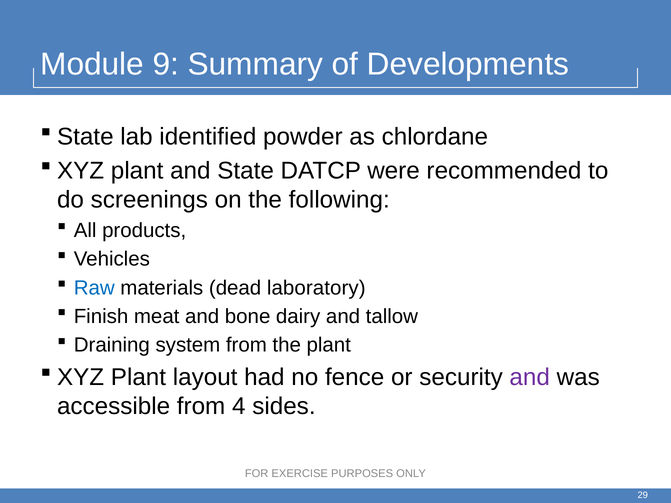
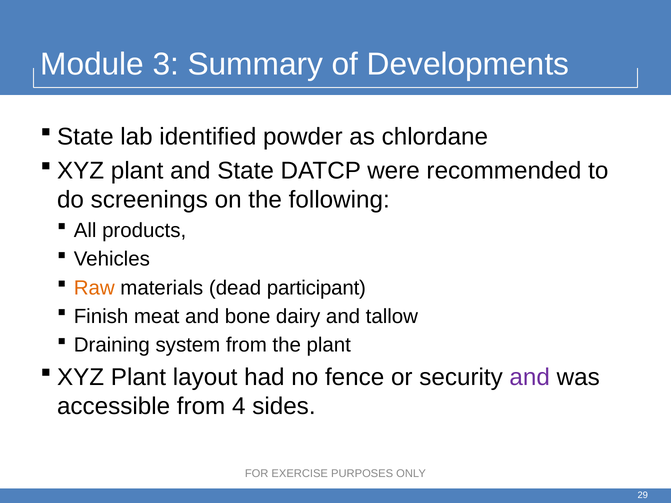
9: 9 -> 3 (166, 64)
Raw colour: blue -> orange (94, 288)
laboratory: laboratory -> participant (316, 288)
